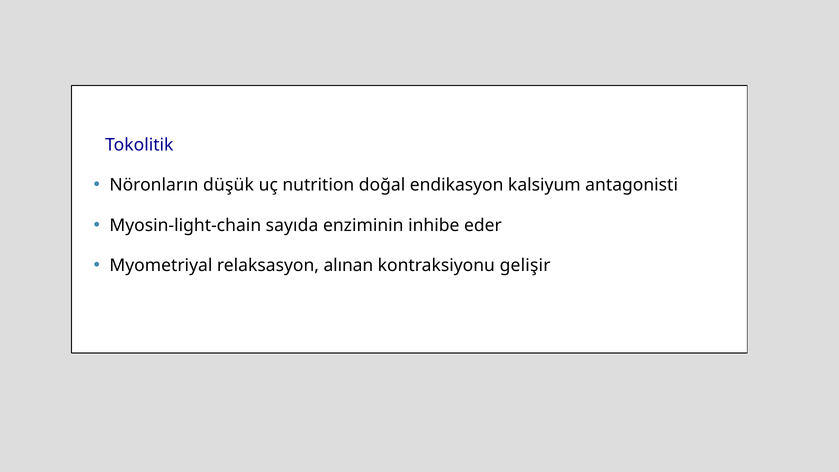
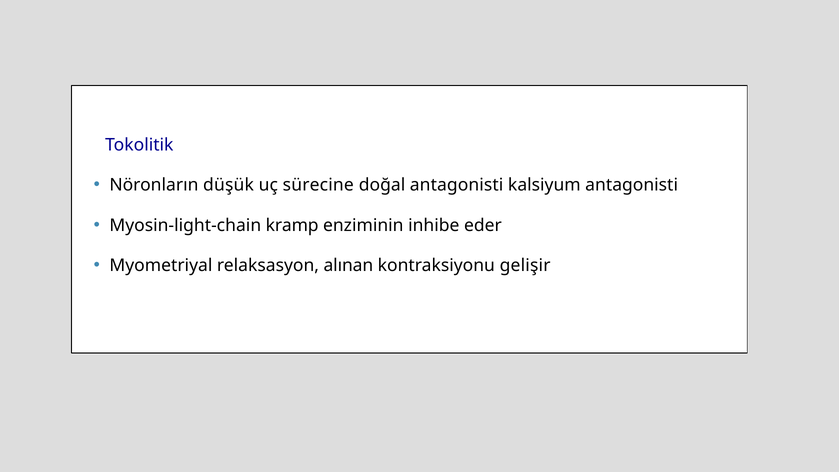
nutrition: nutrition -> sürecine (318, 185)
doğal endikasyon: endikasyon -> antagonisti (457, 185)
sayıda: sayıda -> kramp (292, 225)
